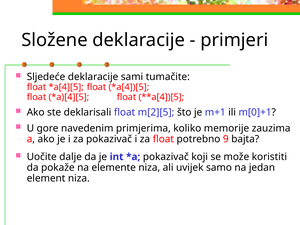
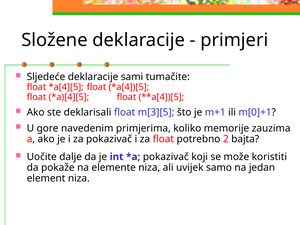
m[2][5: m[2][5 -> m[3][5 (156, 112)
9: 9 -> 2 (226, 139)
